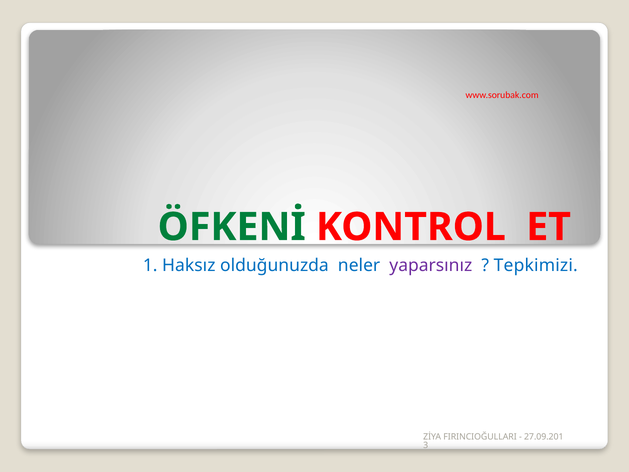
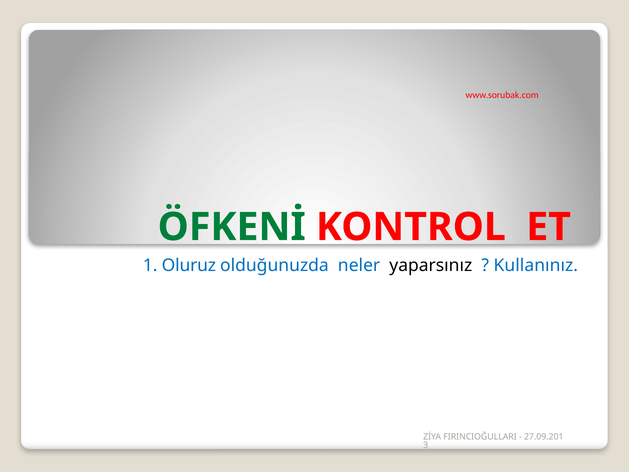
Haksız: Haksız -> Oluruz (189, 265)
yaparsınız colour: purple -> black (431, 265)
Tepkimizi: Tepkimizi -> Kullanınız (536, 265)
